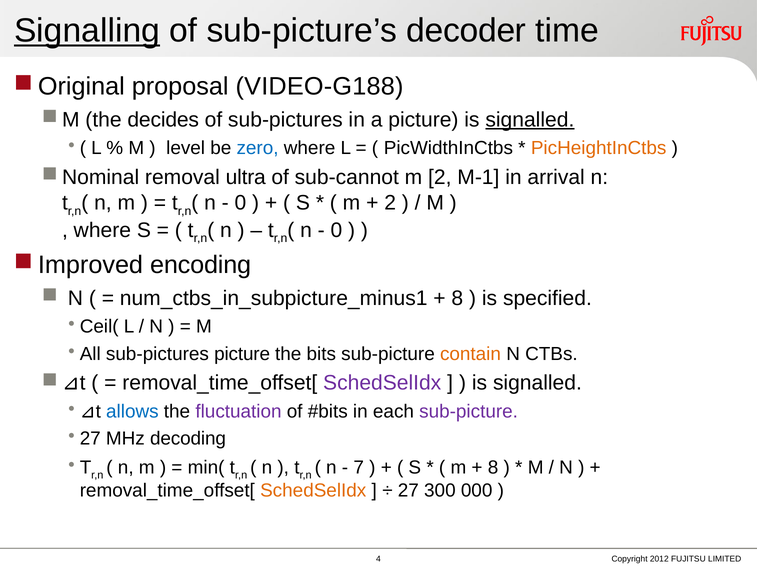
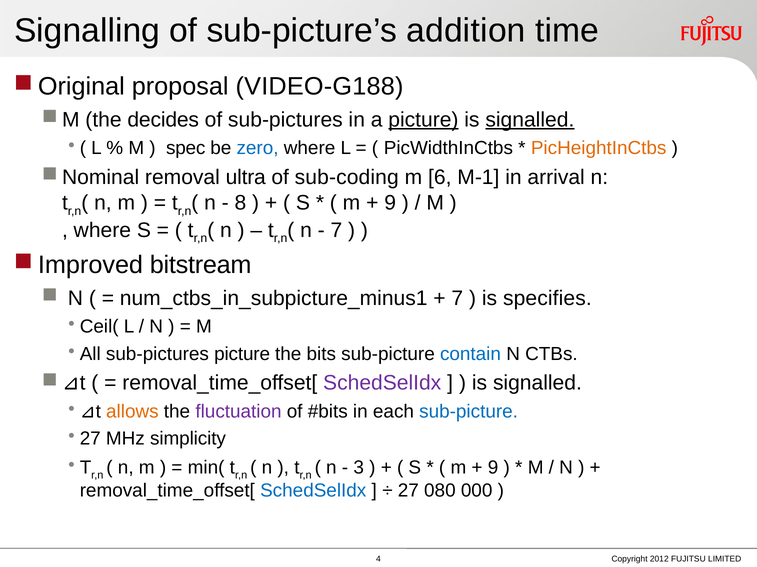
Signalling underline: present -> none (87, 31)
decoder: decoder -> addition (466, 31)
picture underline: none -> present (423, 120)
level: level -> spec (186, 148)
sub-cannot: sub-cannot -> sub-coding (347, 177)
m 2: 2 -> 6 (440, 177)
0: 0 -> 8 (240, 203)
2: 2 -> 9 (390, 203)
0: 0 -> 7 (336, 230)
encoding: encoding -> bitstream (201, 265)
8: 8 -> 7 (457, 299)
specified: specified -> specifies (547, 299)
contain colour: orange -> blue (470, 354)
allows colour: blue -> orange (132, 412)
sub-picture colour: purple -> blue (469, 412)
decoding: decoding -> simplicity (188, 439)
7: 7 -> 3 (359, 468)
8: 8 -> 9 (493, 468)
SchedSelIdx colour: orange -> blue (313, 491)
300: 300 -> 080 (440, 491)
